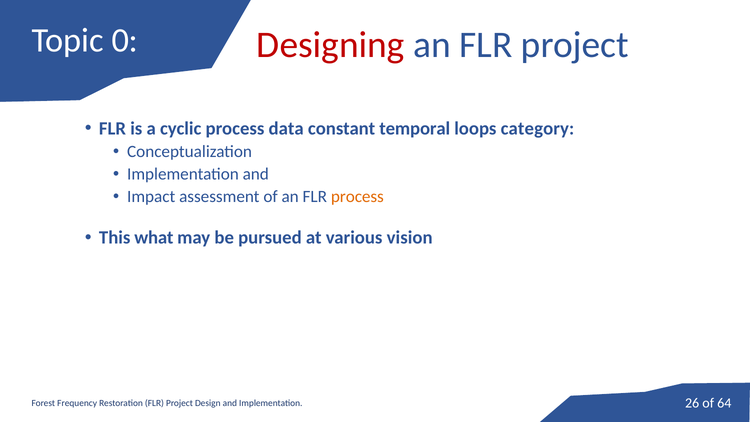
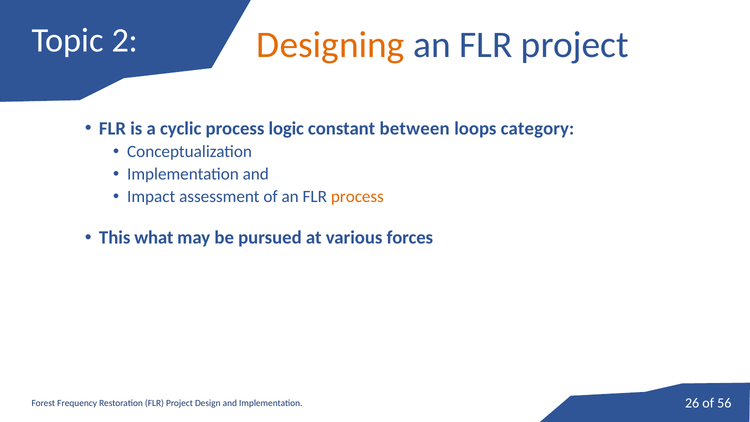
0: 0 -> 2 (125, 41)
Designing colour: red -> orange (331, 45)
data: data -> logic (286, 128)
temporal: temporal -> between (415, 128)
vision: vision -> forces (410, 238)
64: 64 -> 56 (724, 403)
